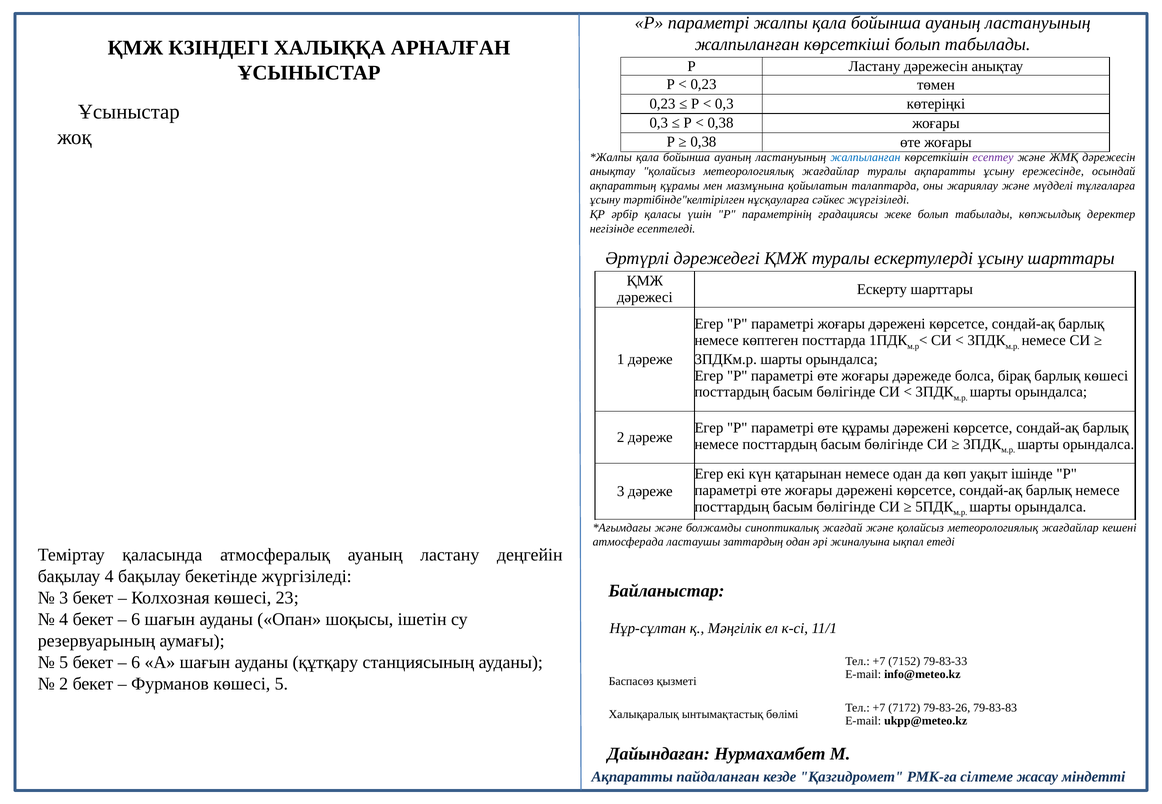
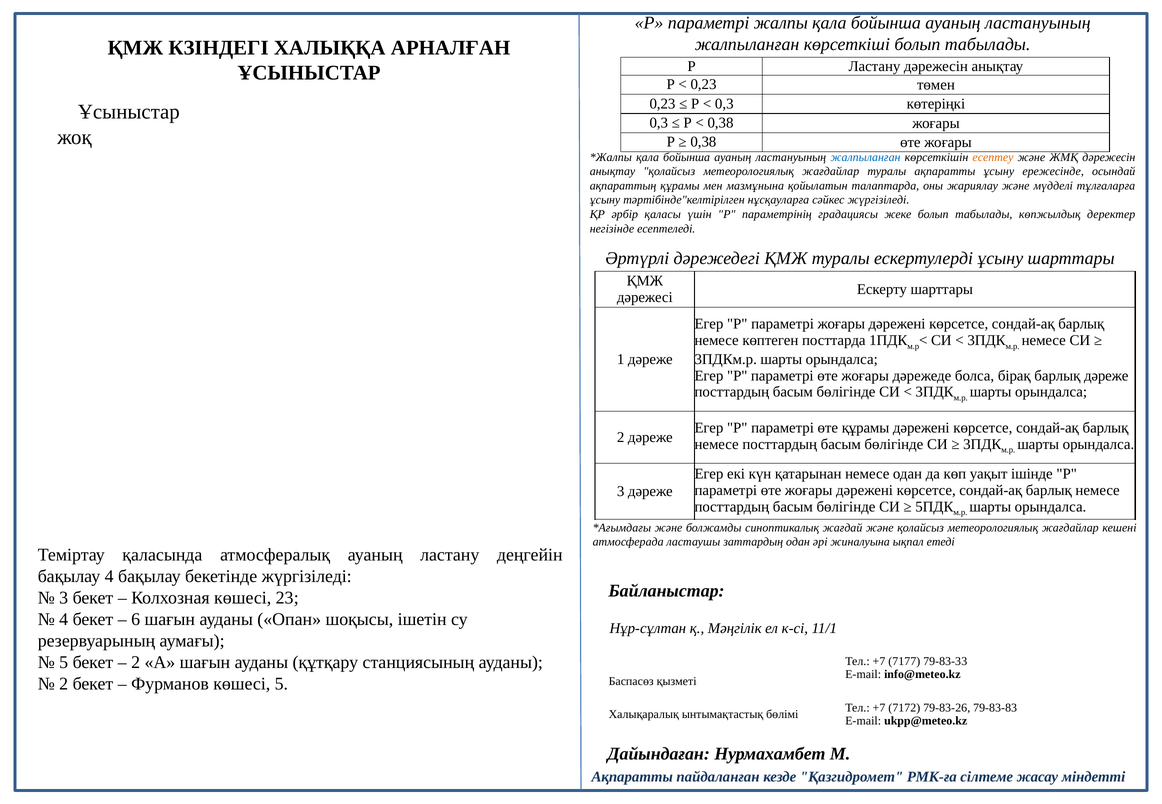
есептеу colour: purple -> orange (993, 157)
барлық көшесі: көшесі -> дәреже (1106, 376)
6: 6 -> 2 (136, 663)
7152: 7152 -> 7177 (904, 662)
